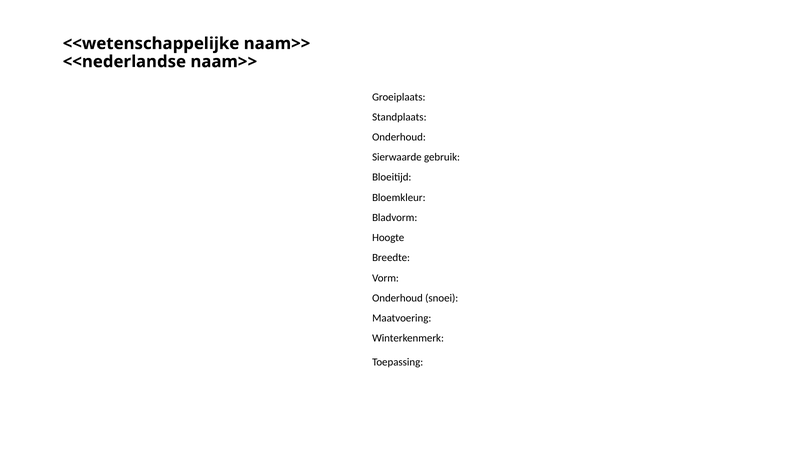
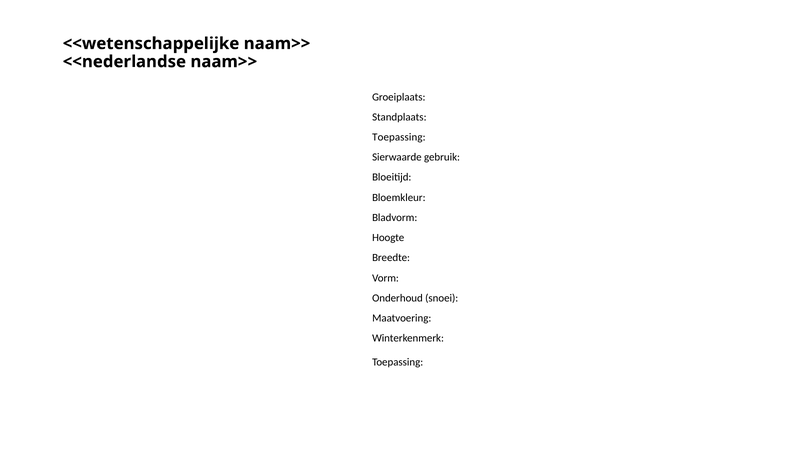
Onderhoud: Onderhoud -> Toepassing (399, 137)
